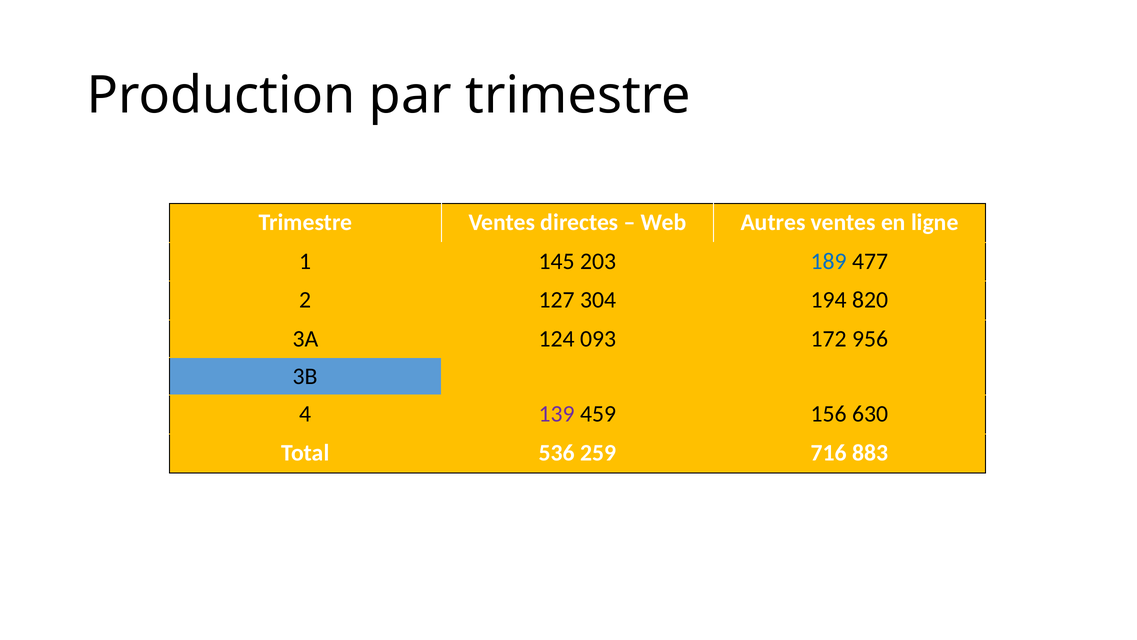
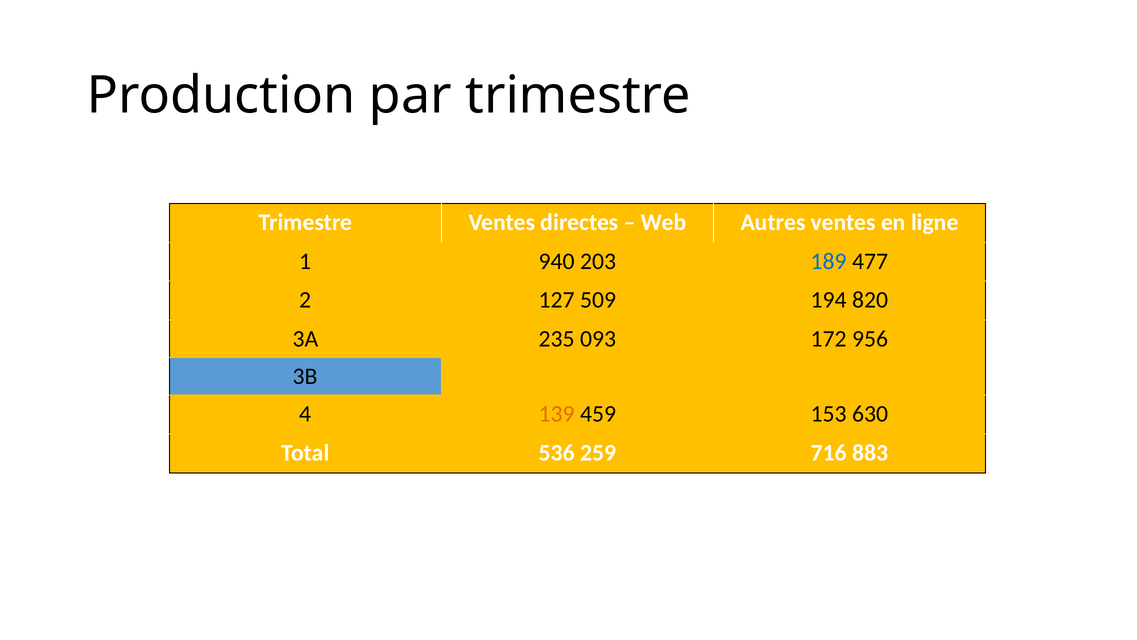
145: 145 -> 940 (557, 261)
304: 304 -> 509 (598, 300)
124: 124 -> 235 (557, 339)
139 colour: purple -> orange (557, 414)
156: 156 -> 153 (829, 414)
